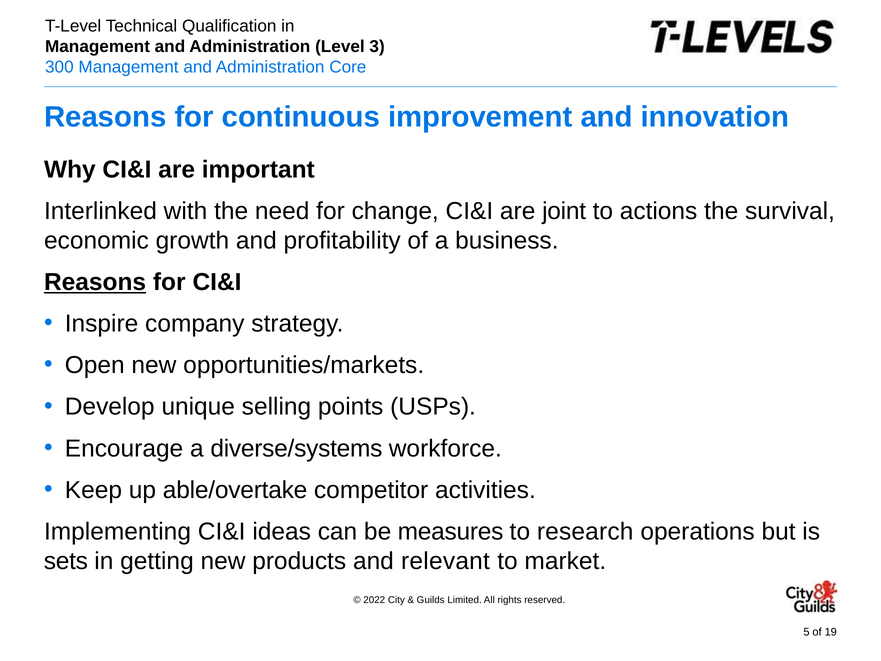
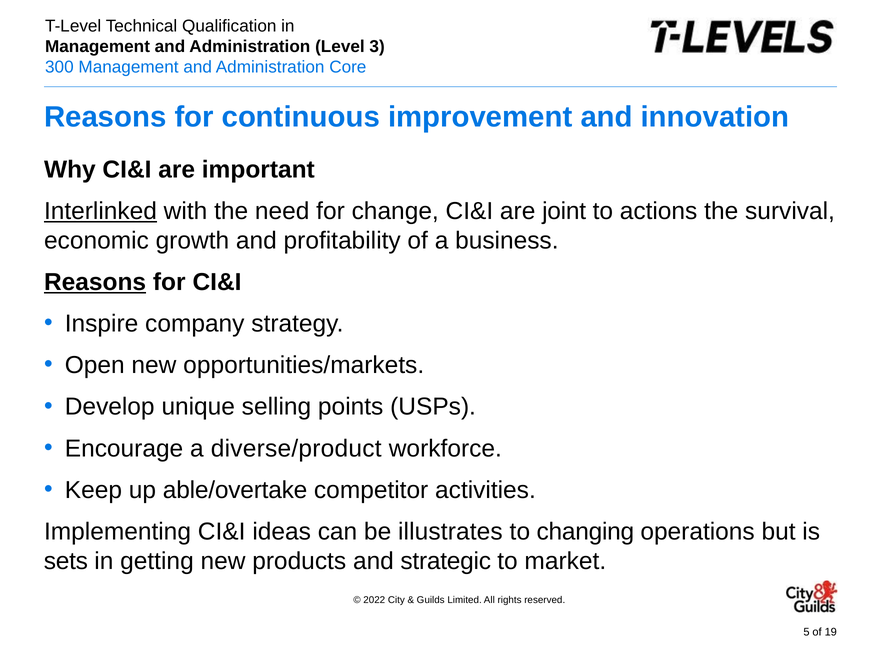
Interlinked underline: none -> present (100, 211)
diverse/systems: diverse/systems -> diverse/product (296, 448)
measures: measures -> illustrates (450, 531)
research: research -> changing (585, 531)
relevant: relevant -> strategic (446, 561)
